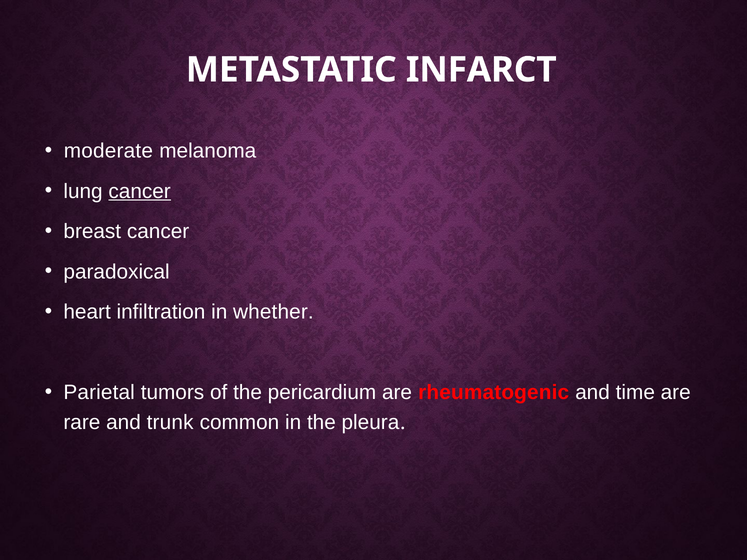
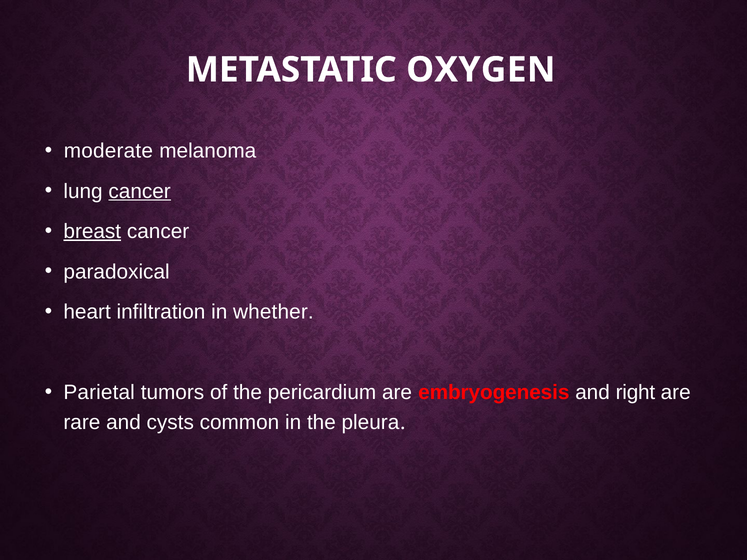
INFARCT: INFARCT -> OXYGEN (481, 70)
breast underline: none -> present (92, 232)
rheumatogenic: rheumatogenic -> embryogenesis (494, 393)
time: time -> right (635, 393)
trunk: trunk -> cysts (170, 422)
